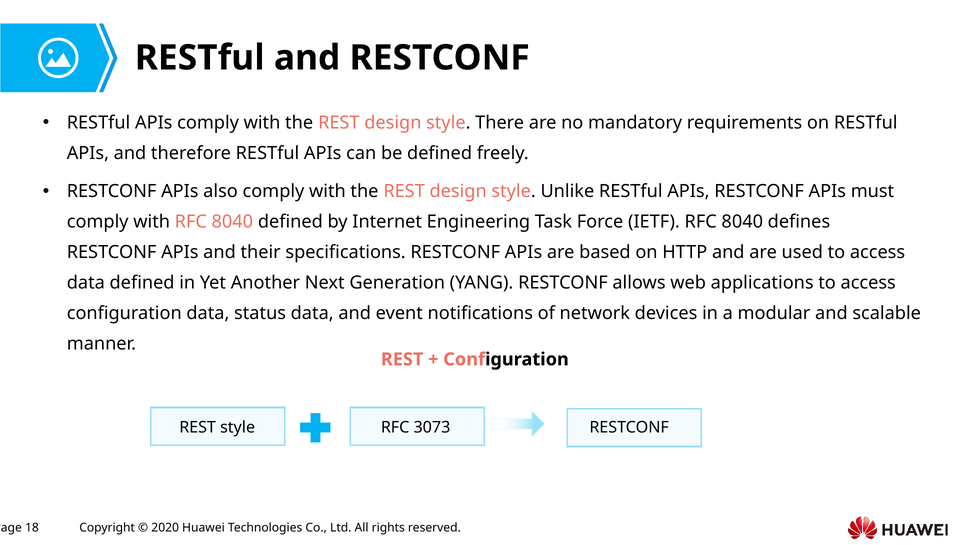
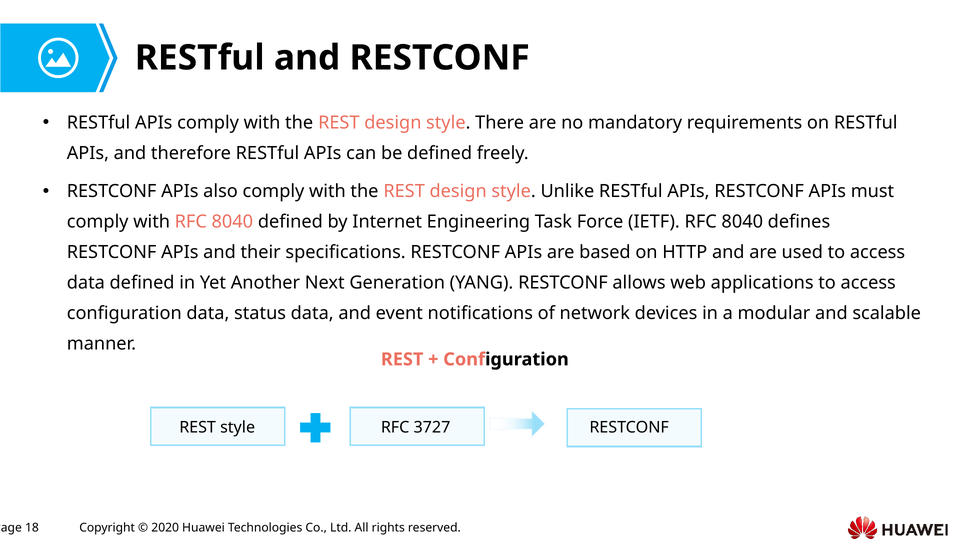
3073: 3073 -> 3727 (432, 427)
